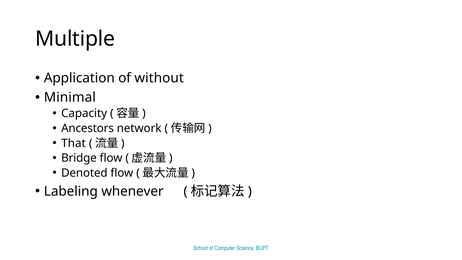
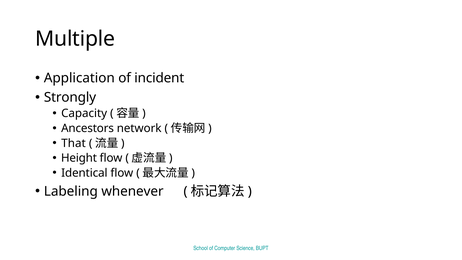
without: without -> incident (159, 78)
Minimal: Minimal -> Strongly (70, 97)
Bridge: Bridge -> Height (79, 158)
Denoted: Denoted -> Identical (84, 173)
